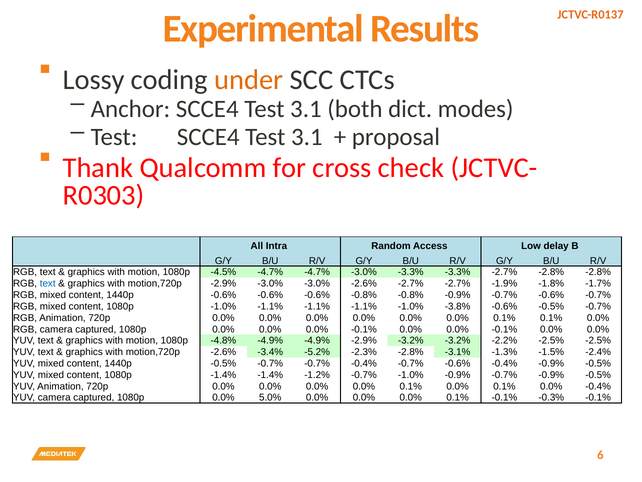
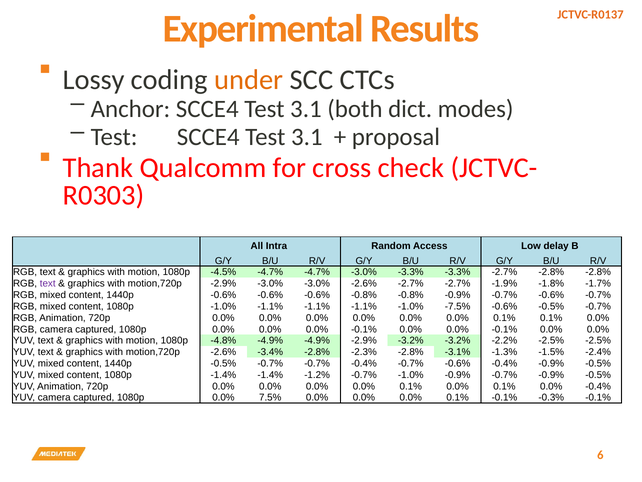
text colour: blue -> purple (48, 283)
-3.8%: -3.8% -> -7.5% (458, 306)
-3.4% -5.2%: -5.2% -> -2.8% (317, 352)
5.0%: 5.0% -> 7.5% (270, 397)
